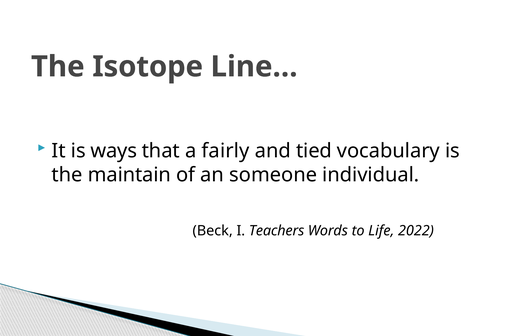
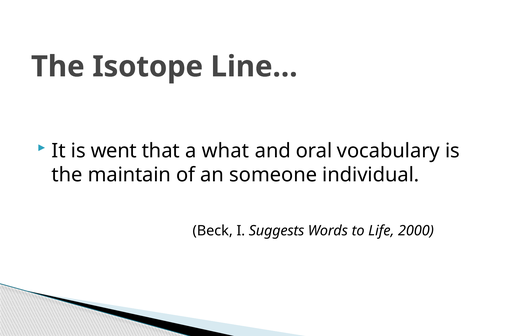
ways: ways -> went (114, 151)
fairly: fairly -> what (226, 151)
tied: tied -> oral (314, 151)
Teachers: Teachers -> Suggests (277, 231)
2022: 2022 -> 2000 (416, 231)
